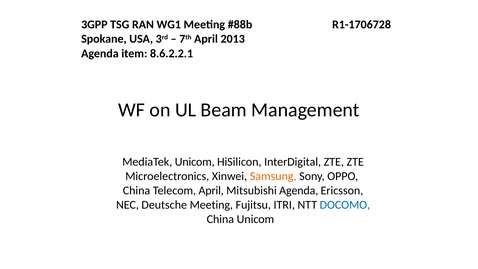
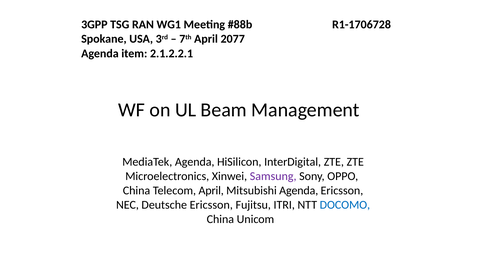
2013: 2013 -> 2077 (233, 39)
8.6.2.2.1: 8.6.2.2.1 -> 2.1.2.2.1 (172, 53)
MediaTek Unicom: Unicom -> Agenda (195, 162)
Samsung colour: orange -> purple (273, 176)
Deutsche Meeting: Meeting -> Ericsson (211, 205)
